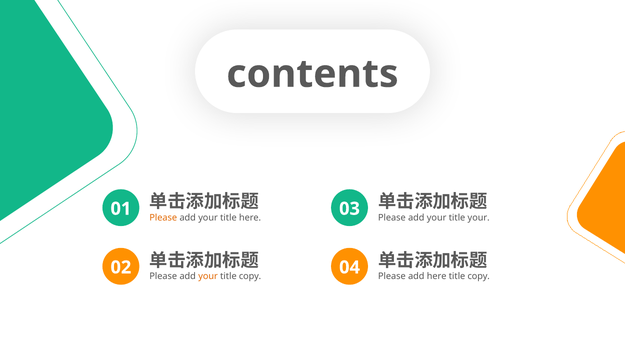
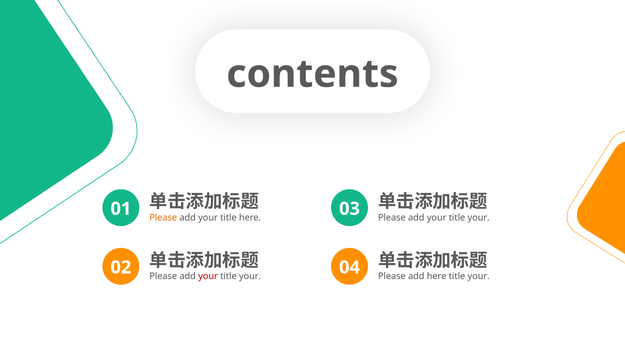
your colour: orange -> red (208, 277)
copy: copy -> your (250, 277)
copy: copy -> your (479, 277)
